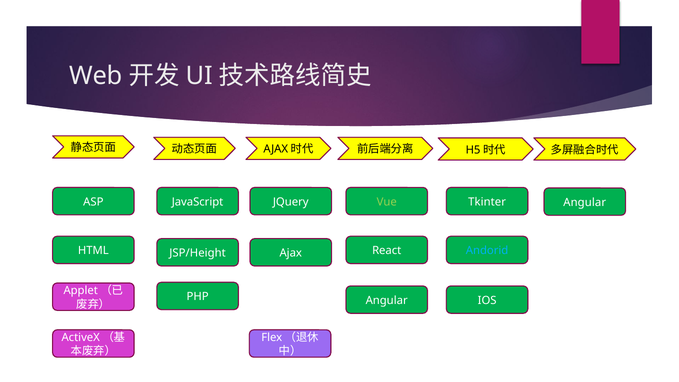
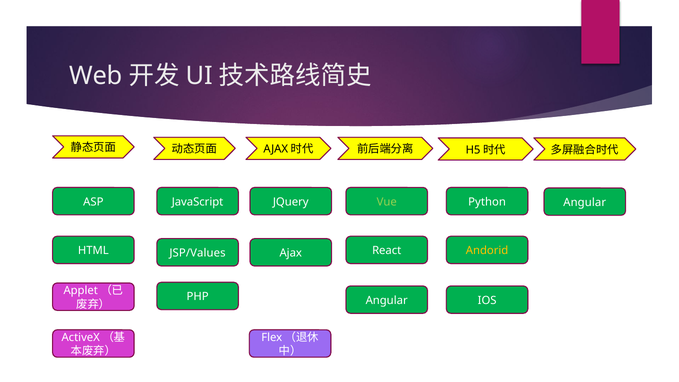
Tkinter: Tkinter -> Python (487, 202)
JSP/Height: JSP/Height -> JSP/Values (198, 253)
Andorid colour: light blue -> yellow (487, 251)
